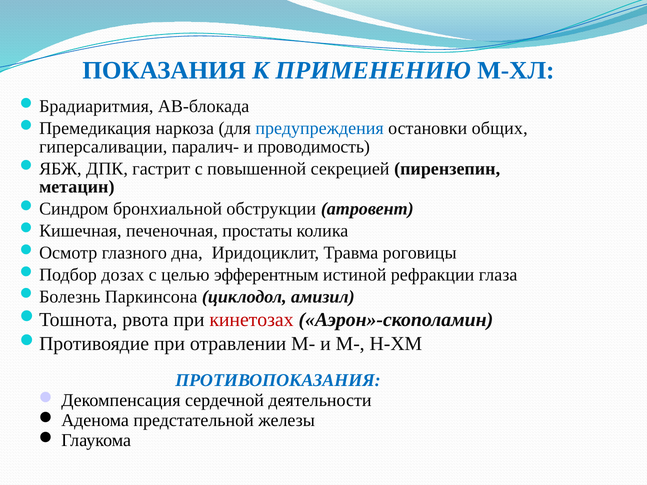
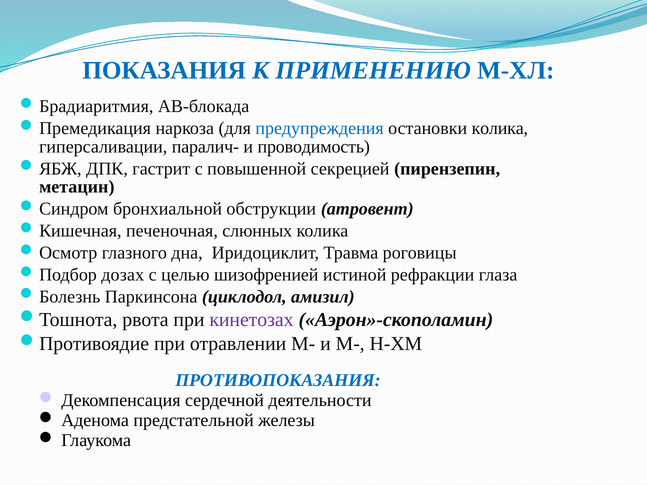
остановки общих: общих -> колика (500, 128)
простаты: простаты -> слюнных (257, 231)
эфферентным: эфферентным -> шизофренией (266, 275)
кинетозах colour: red -> purple (251, 320)
